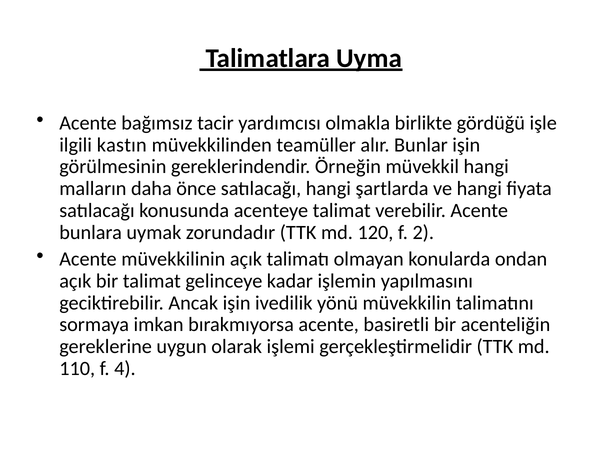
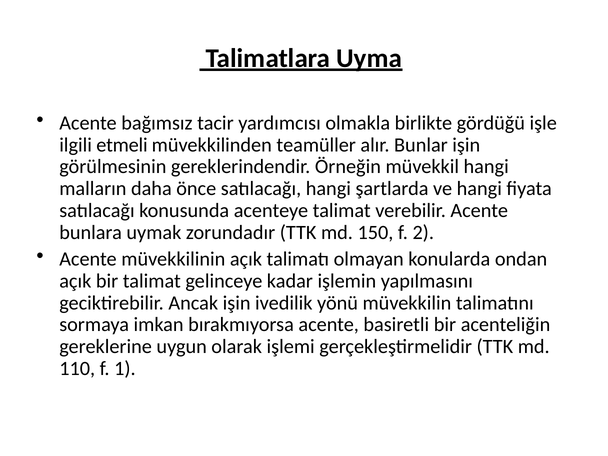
kastın: kastın -> etmeli (122, 145)
120: 120 -> 150 (375, 232)
4: 4 -> 1 (125, 369)
